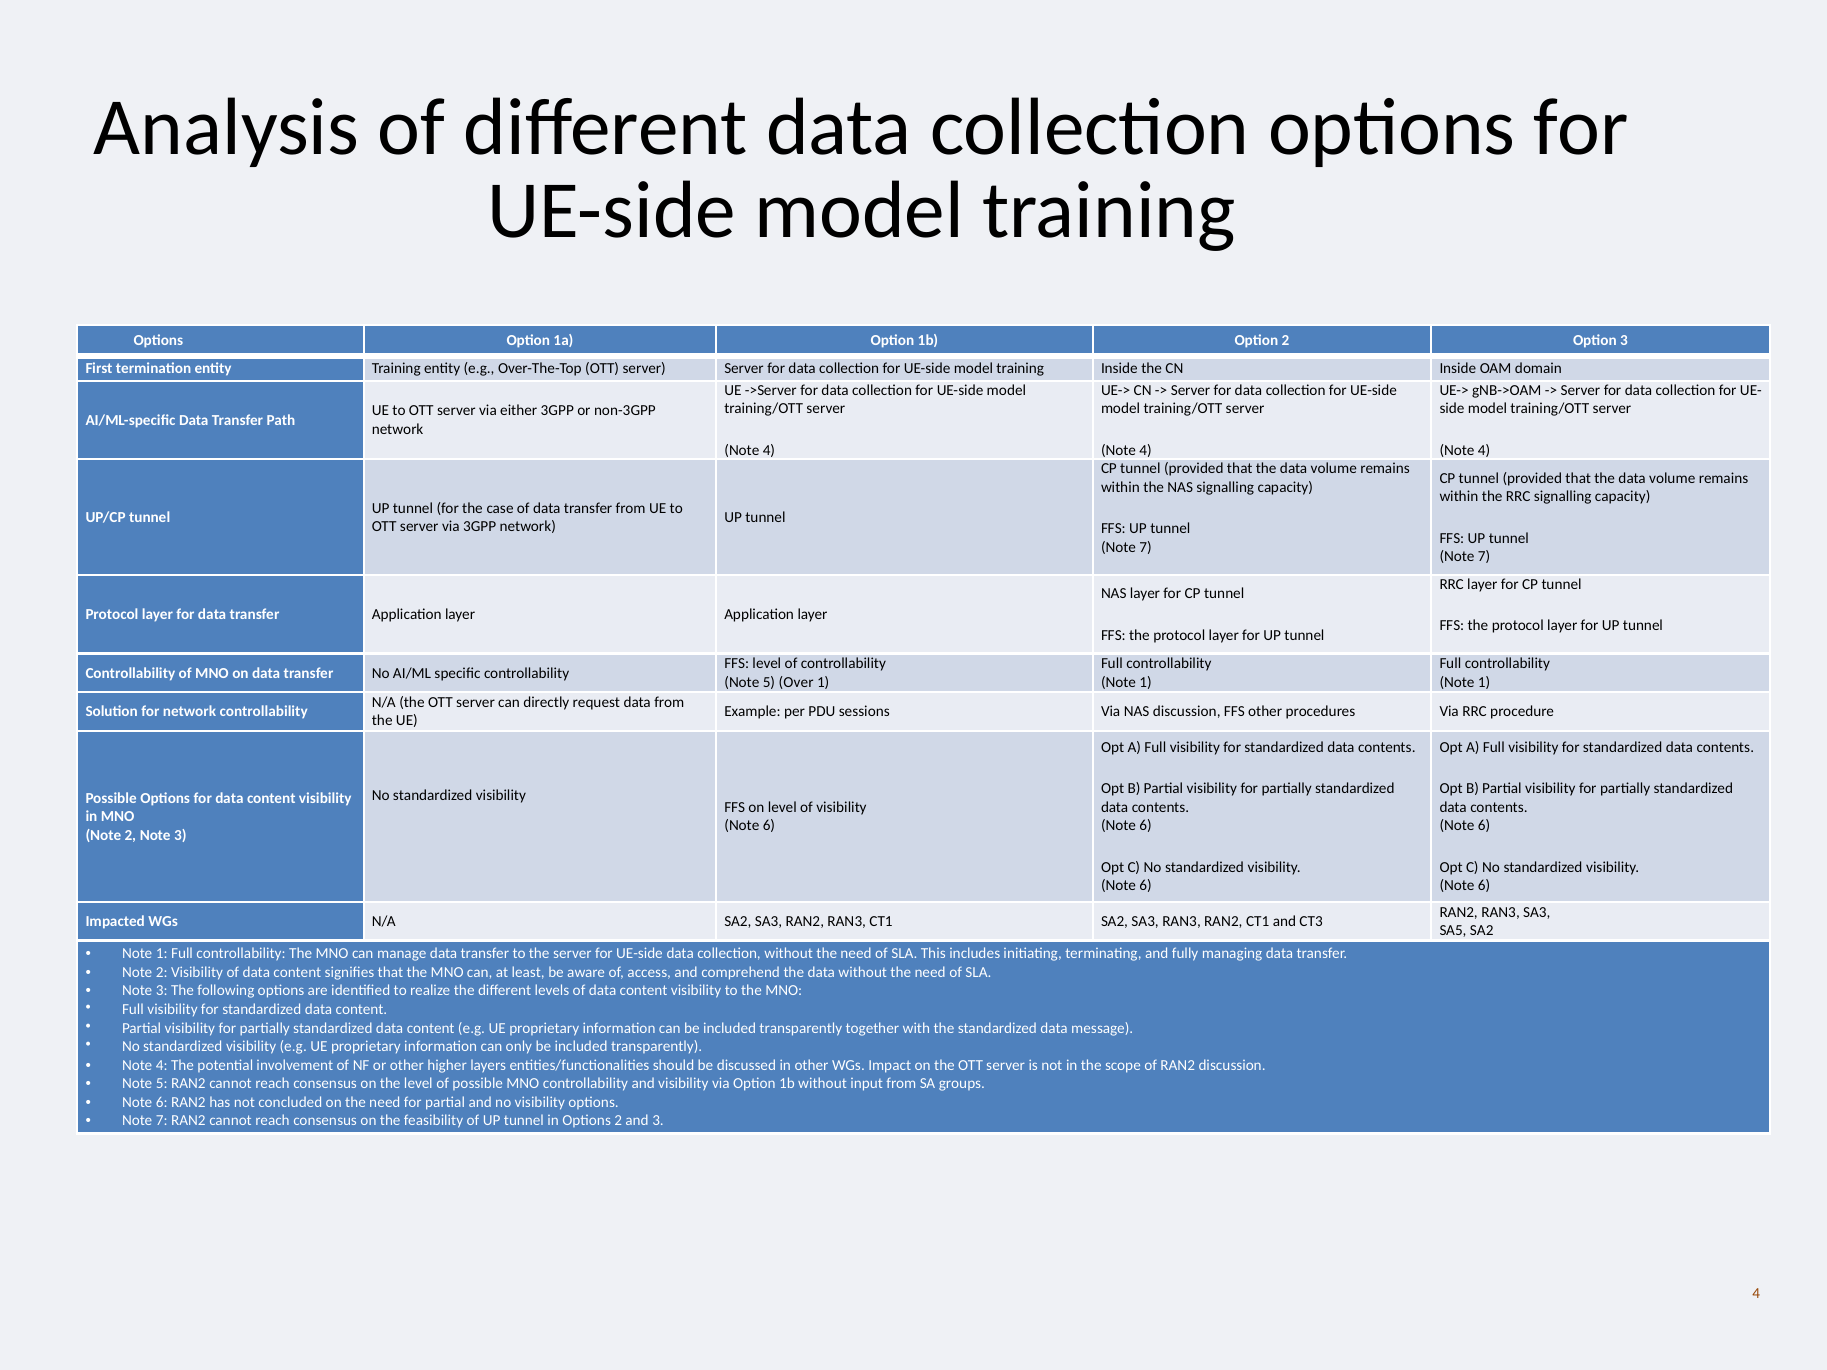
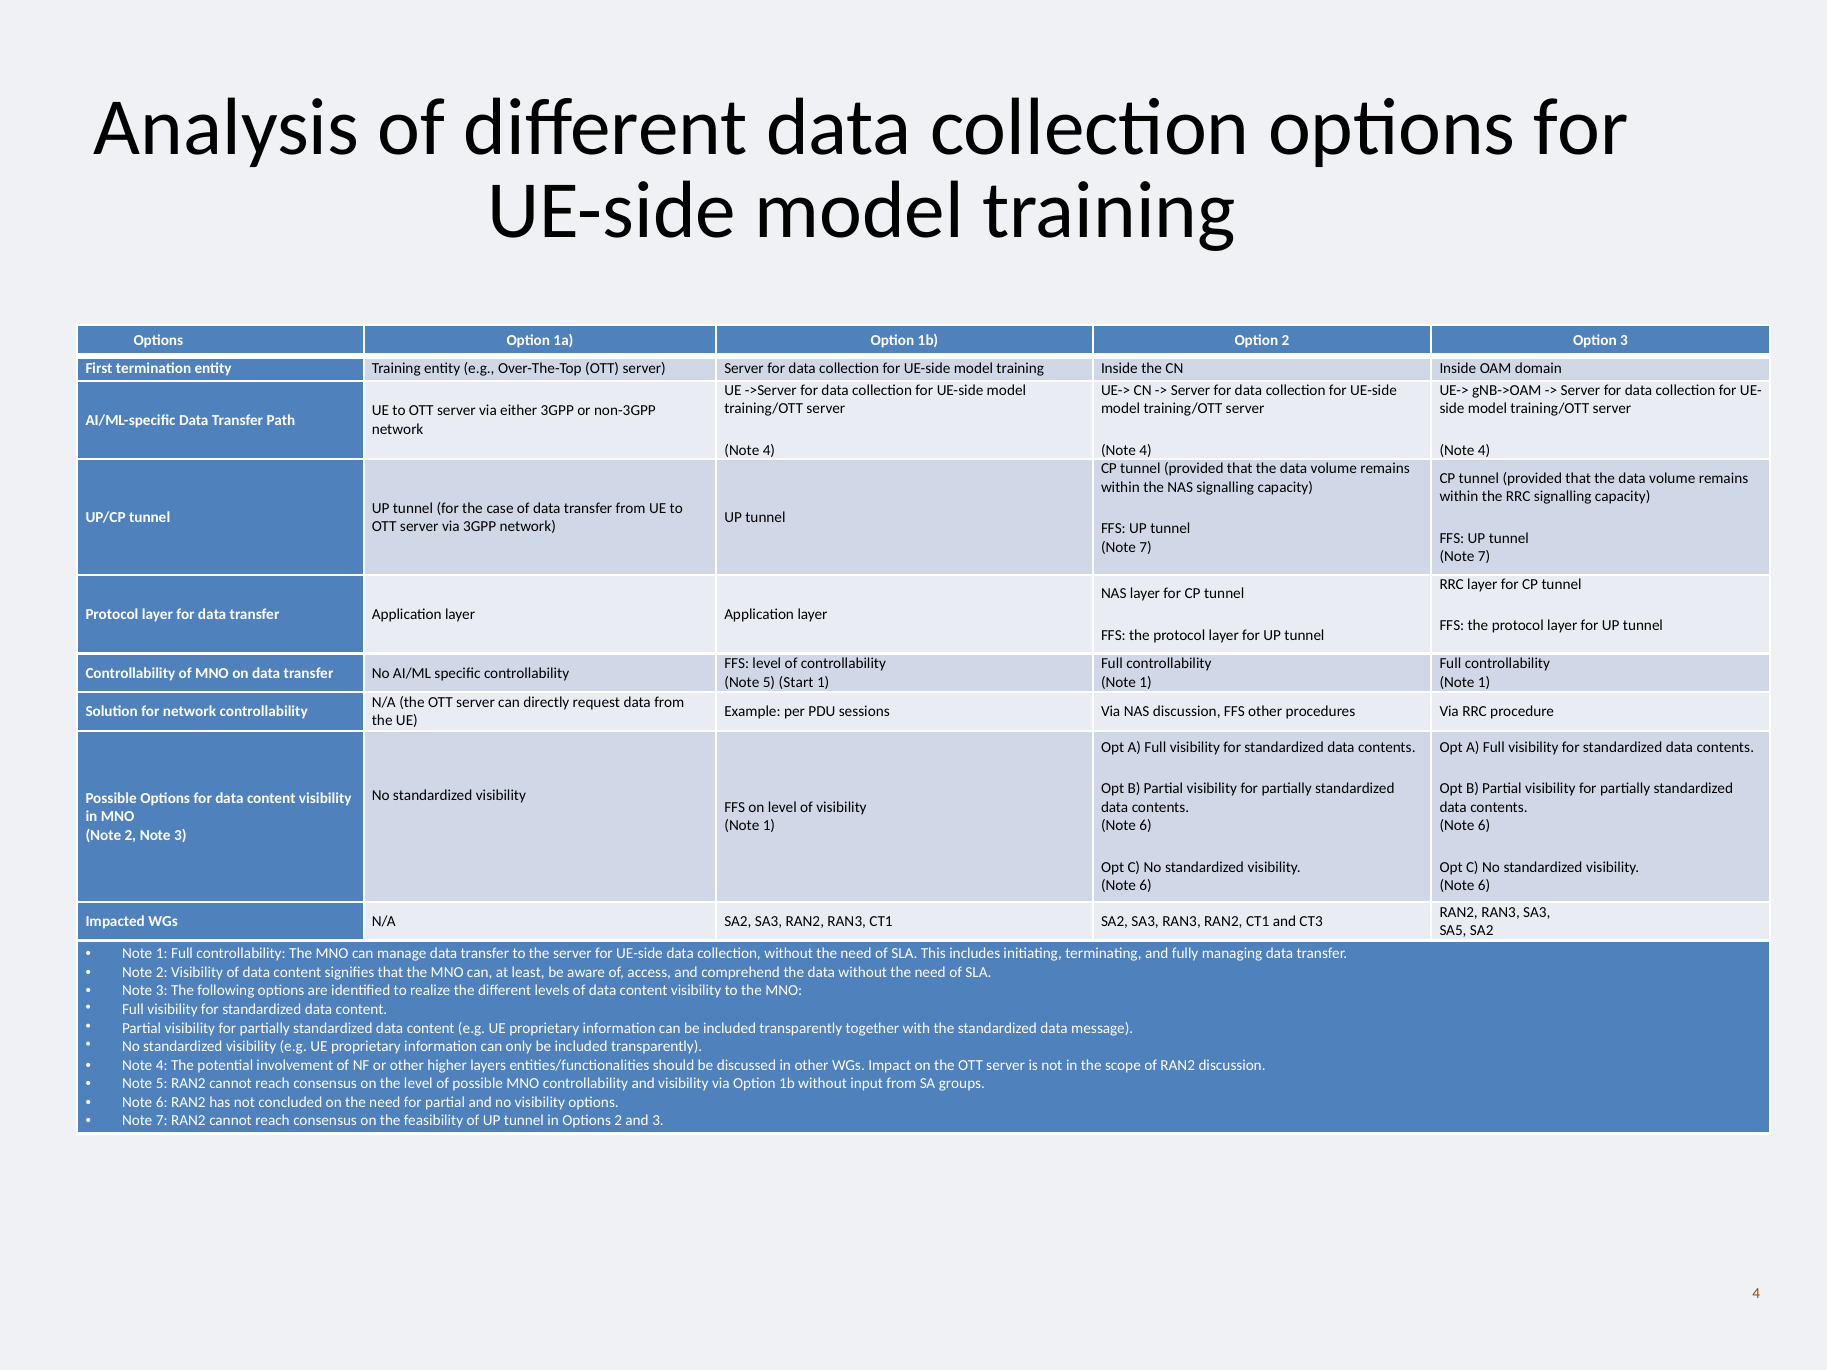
Over: Over -> Start (796, 682)
6: 6 -> 1 (769, 826)
